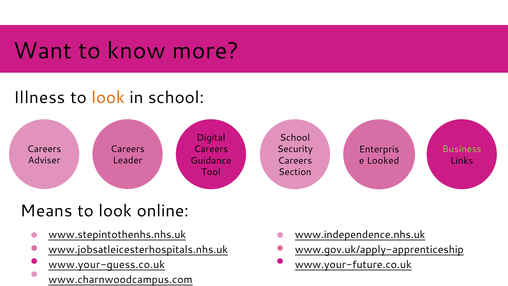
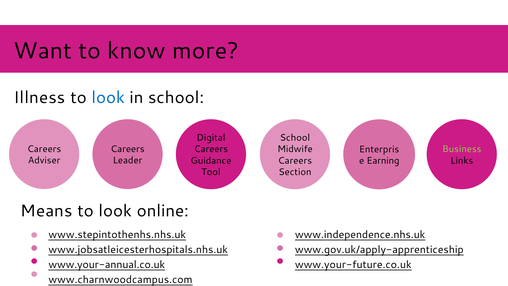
look colour: orange -> blue (108, 97)
Security: Security -> Midwife (295, 149)
Looked: Looked -> Earning (383, 161)
www.your-guess.co.uk: www.your-guess.co.uk -> www.your-annual.co.uk (107, 265)
